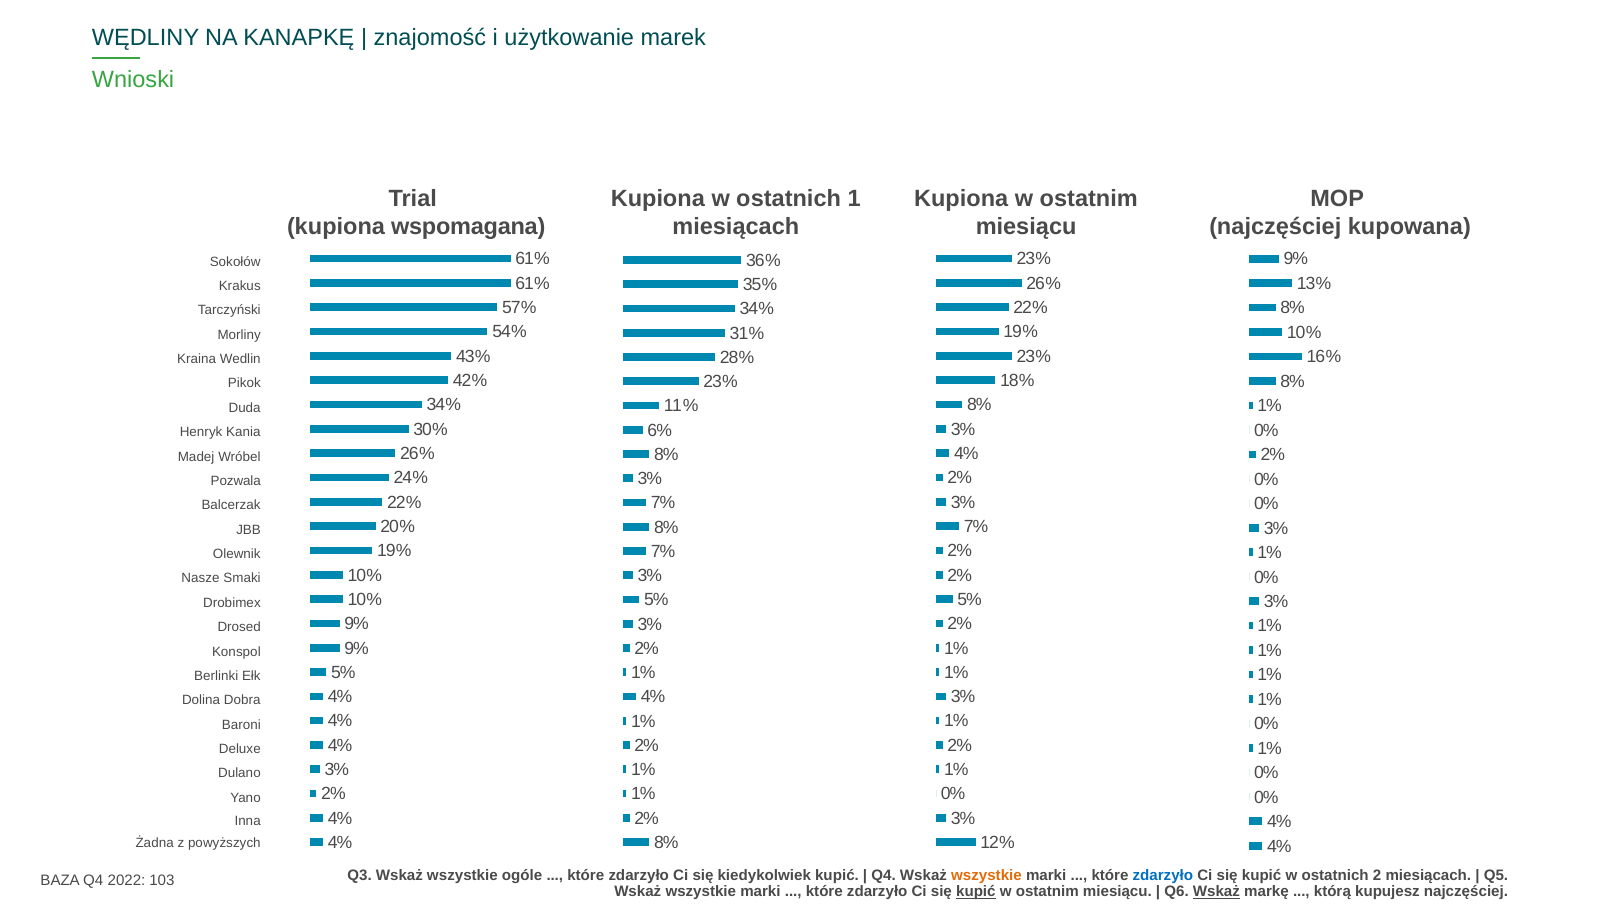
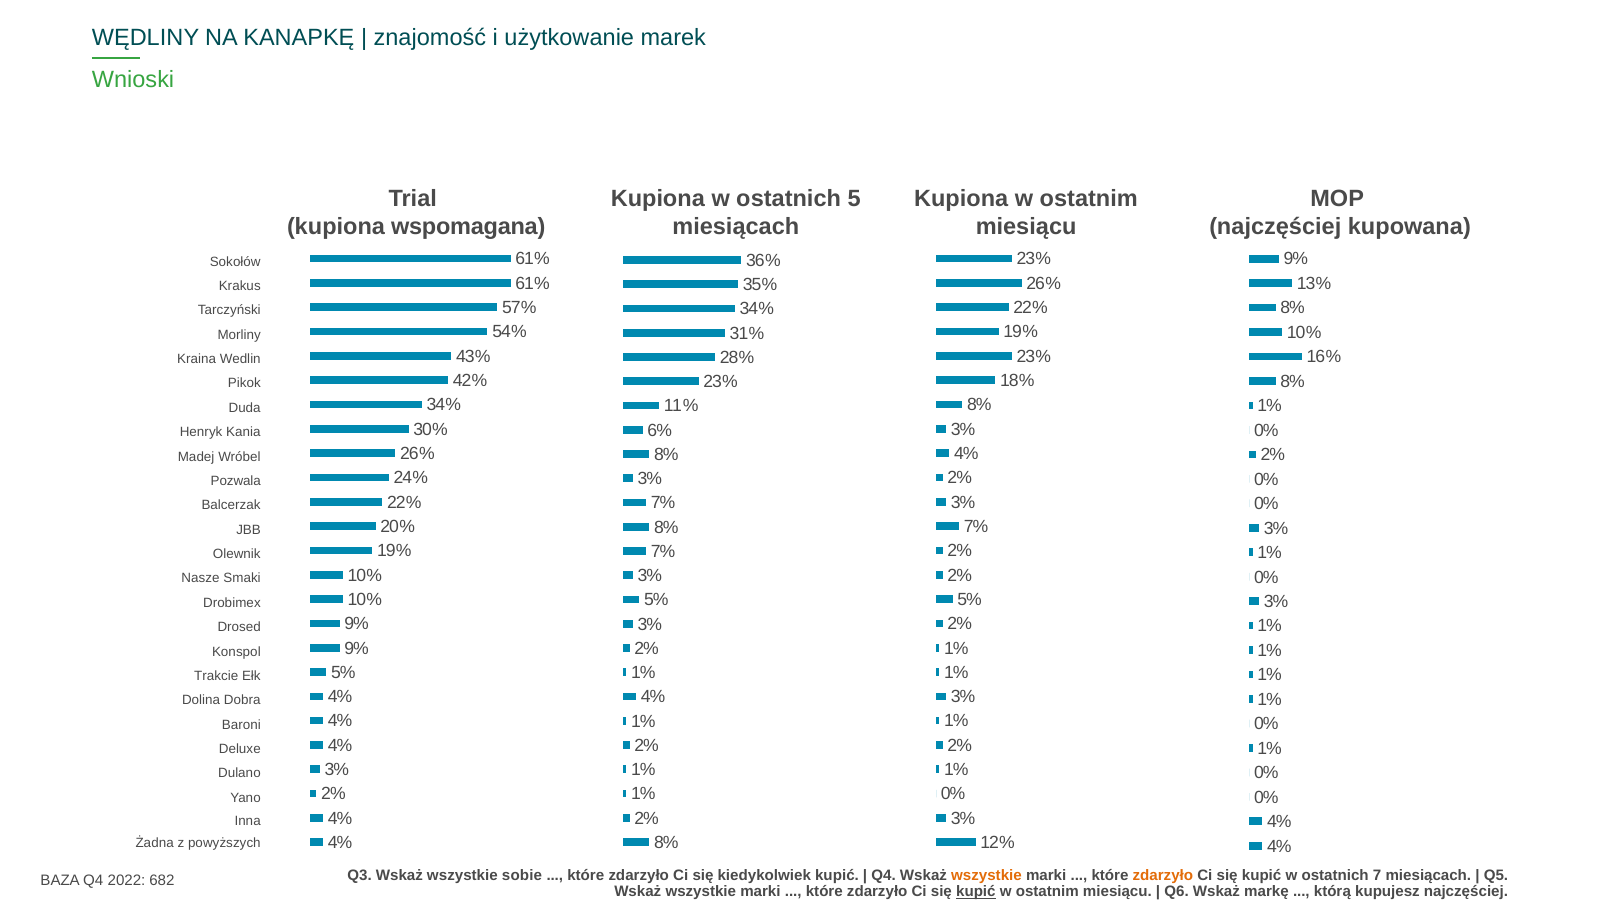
1: 1 -> 5 (854, 199)
Berlinki: Berlinki -> Trakcie (216, 676)
ogóle: ogóle -> sobie (522, 875)
zdarzyło colour: blue -> orange (1163, 875)
2: 2 -> 7 (1377, 875)
103: 103 -> 682 (162, 880)
Wskaż underline: present -> none (1216, 892)
